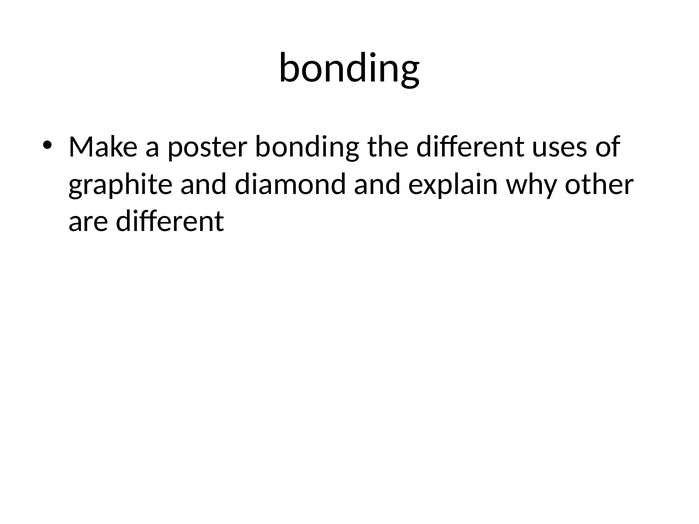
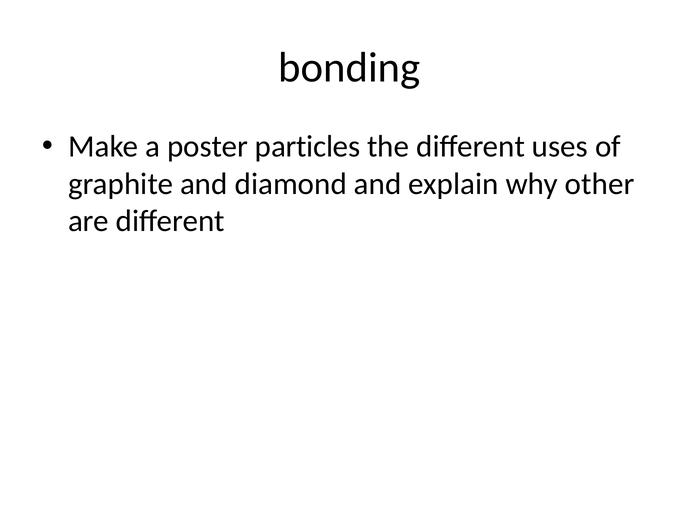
poster bonding: bonding -> particles (308, 147)
